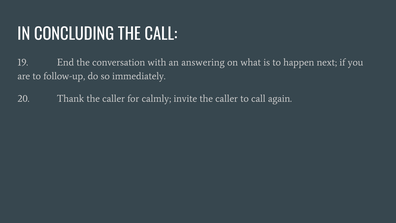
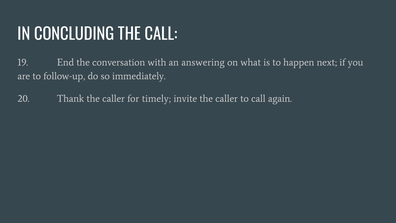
calmly: calmly -> timely (156, 98)
